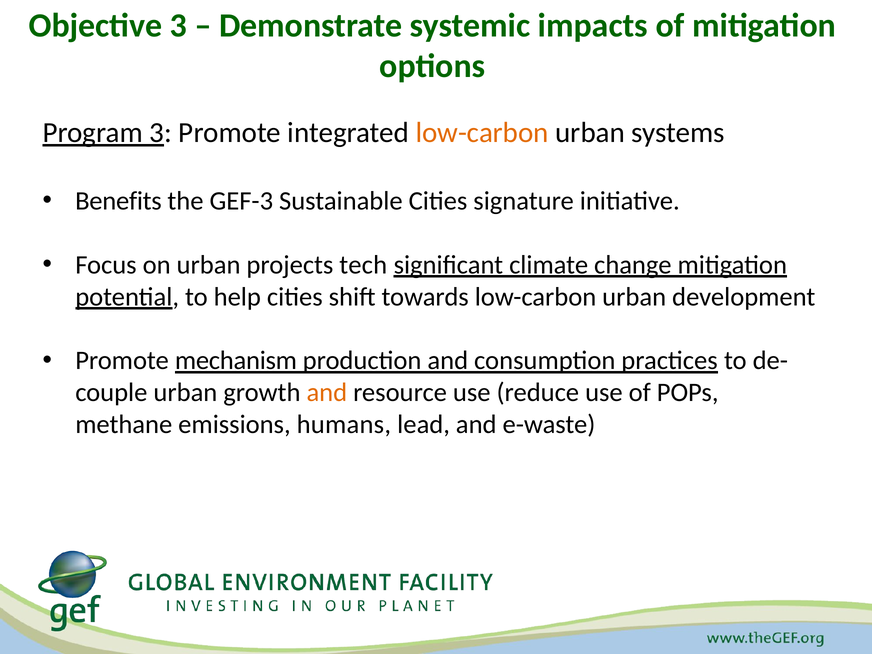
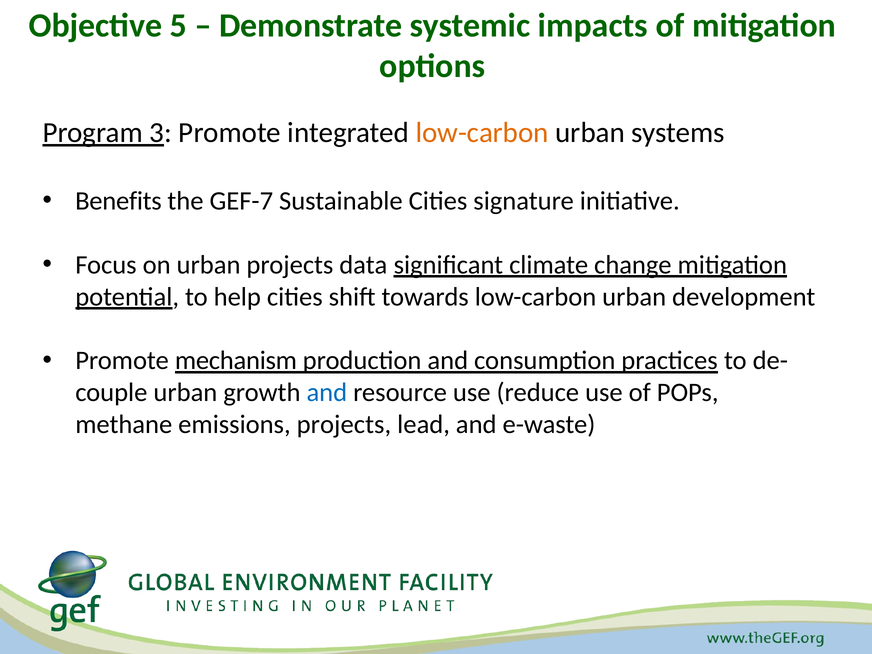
Objective 3: 3 -> 5 (178, 26)
GEF-3: GEF-3 -> GEF-7 (241, 201)
tech: tech -> data (363, 265)
and colour: orange -> blue (327, 393)
emissions humans: humans -> projects (344, 425)
